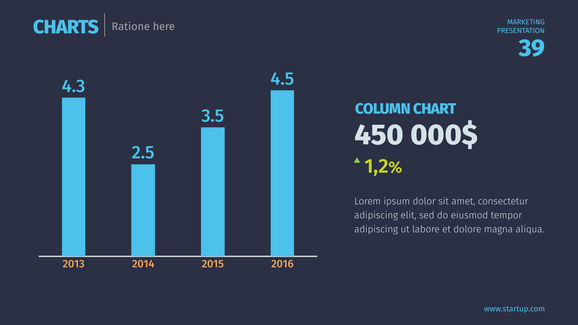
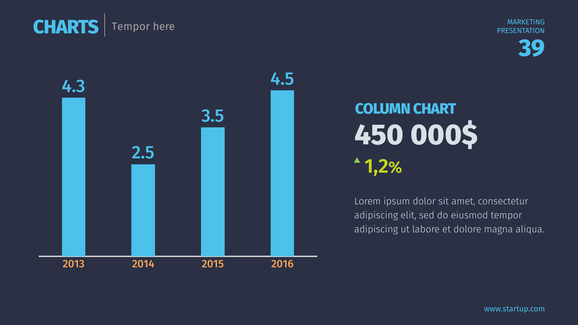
CHARTS Ratione: Ratione -> Tempor (131, 27)
